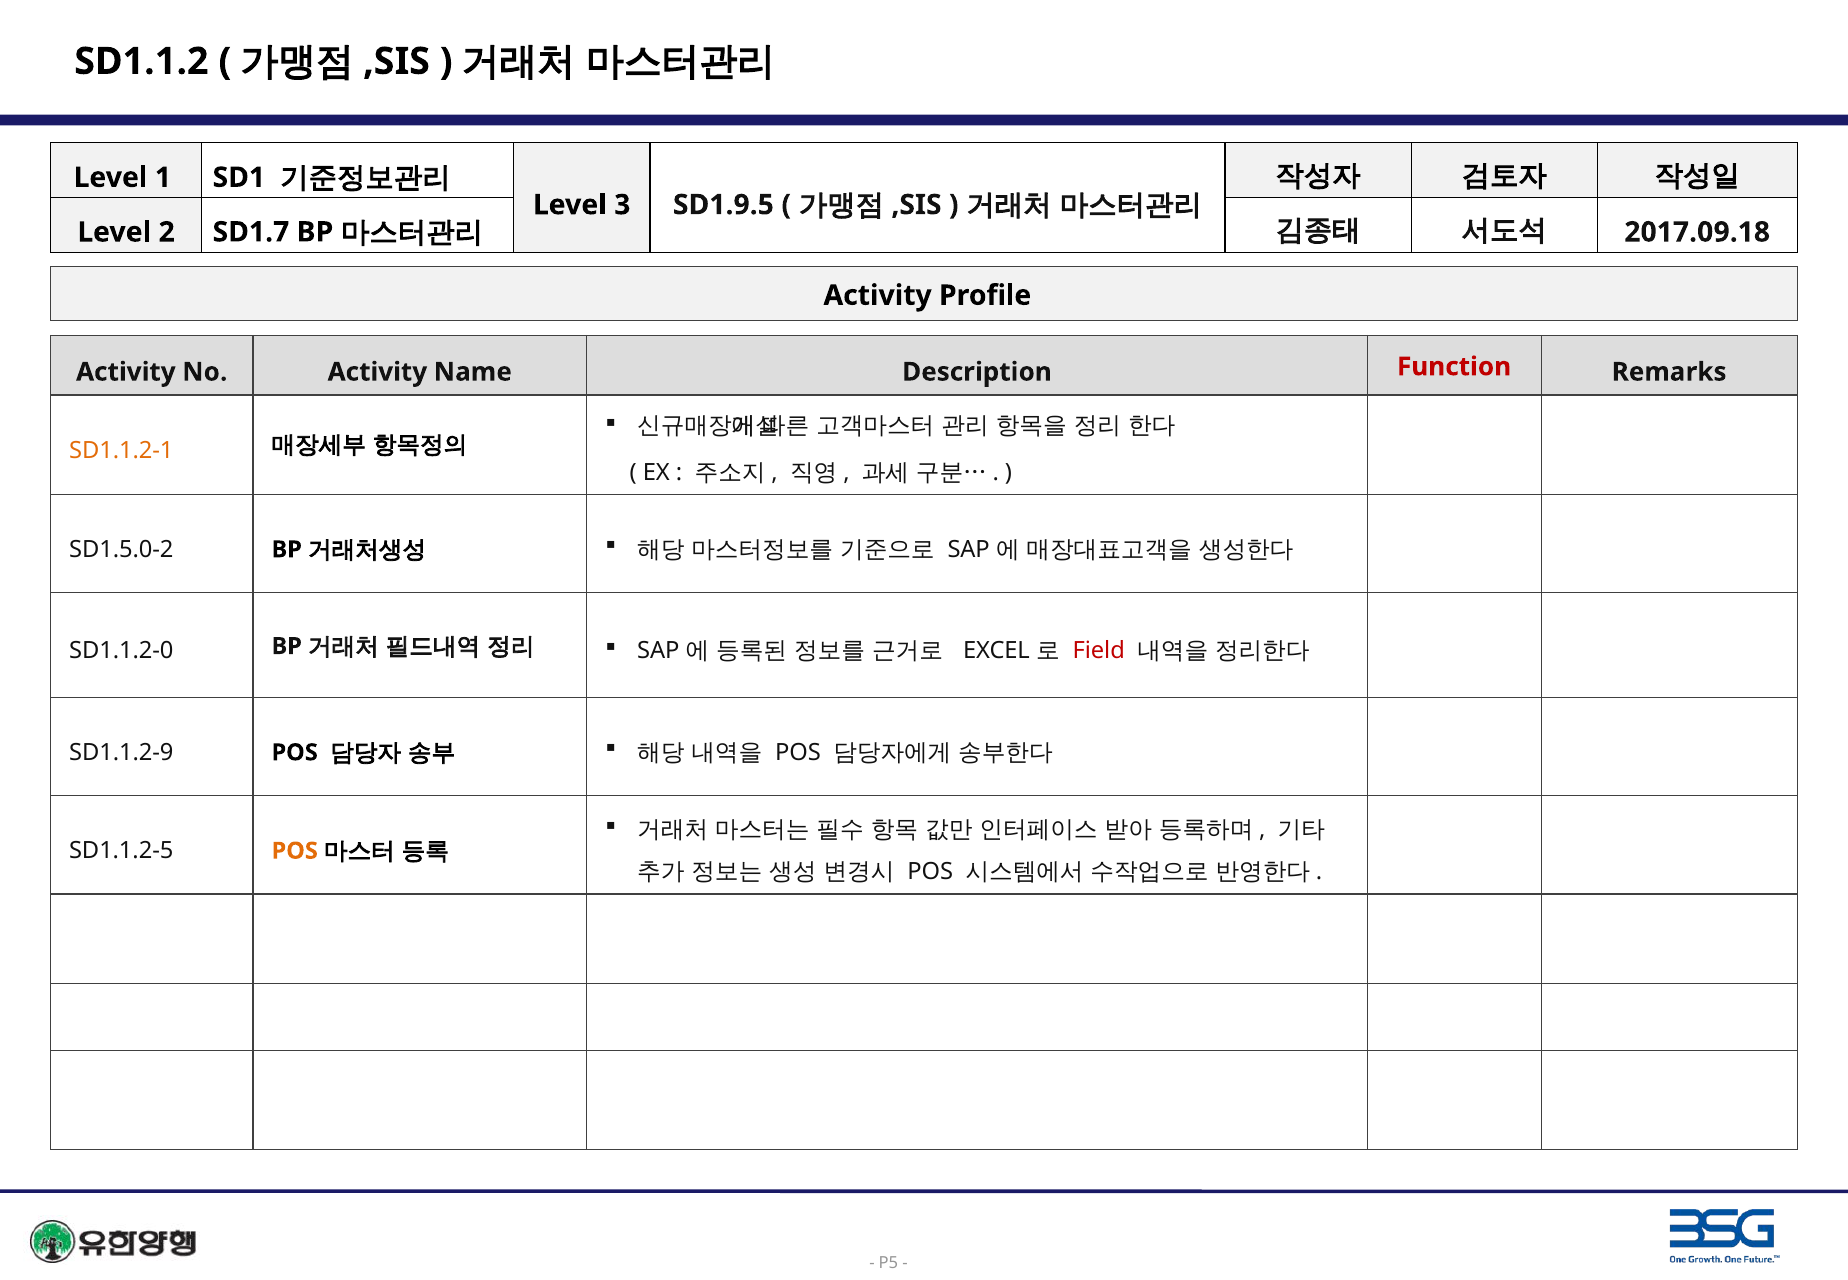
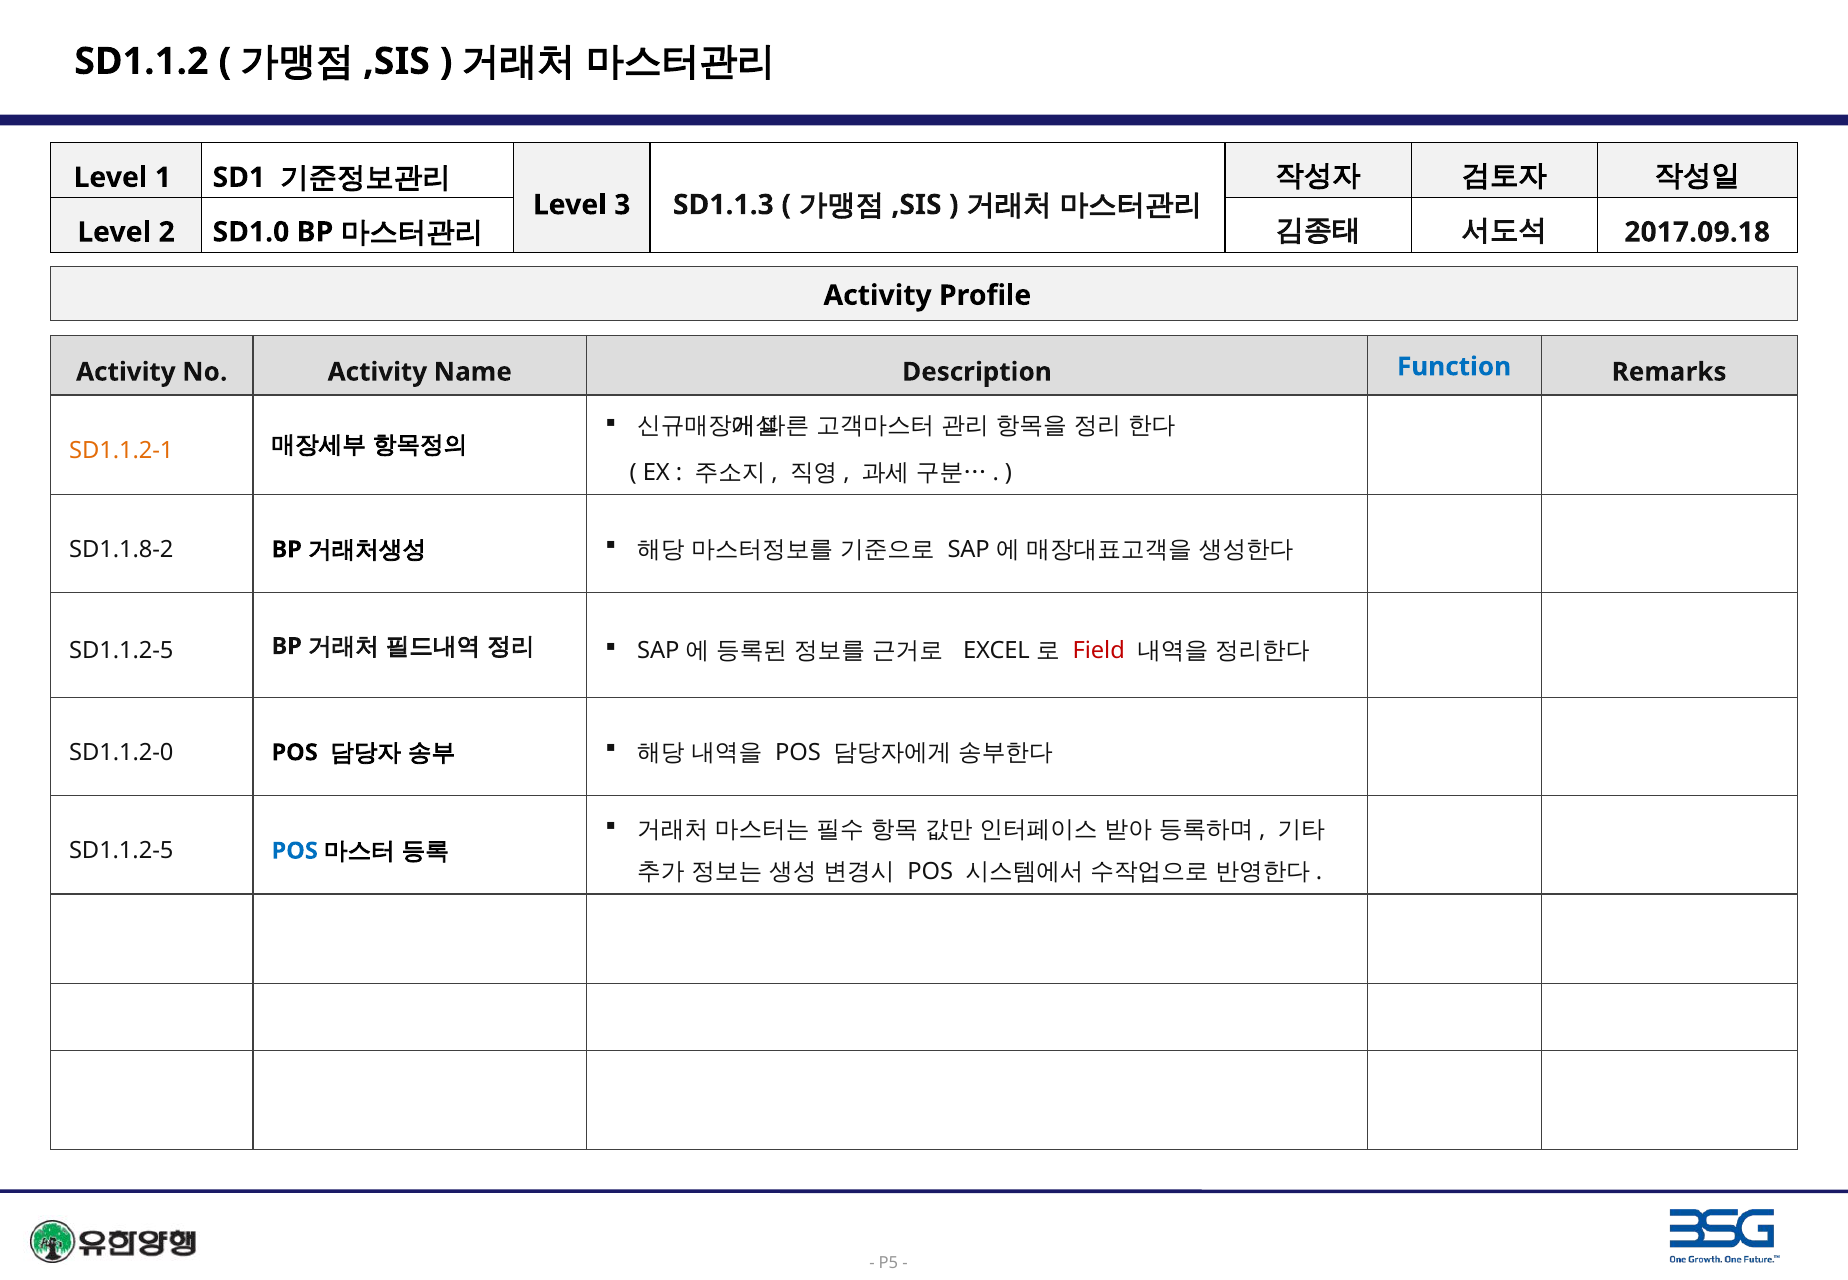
SD1.9.5: SD1.9.5 -> SD1.1.3 (723, 205)
SD1.7: SD1.7 -> SD1.0 (251, 232)
Function colour: red -> blue (1454, 367)
SD1.5.0-2: SD1.5.0-2 -> SD1.1.8-2 (121, 549)
SD1.1.2-0: SD1.1.2-0 -> SD1.1.2-5 (121, 651)
SD1.1.2-9: SD1.1.2-9 -> SD1.1.2-0 (121, 752)
POS colour: orange -> blue (295, 851)
